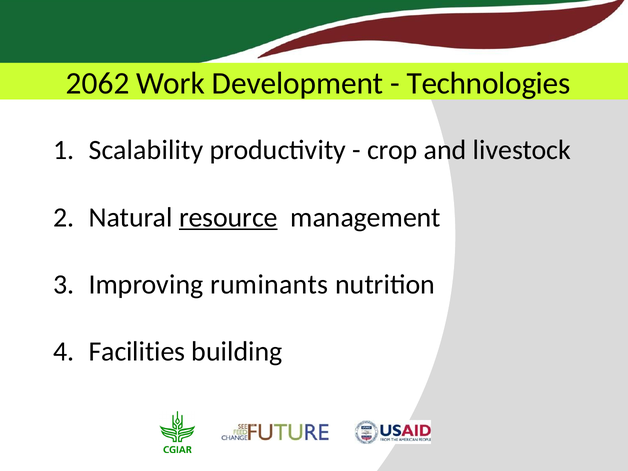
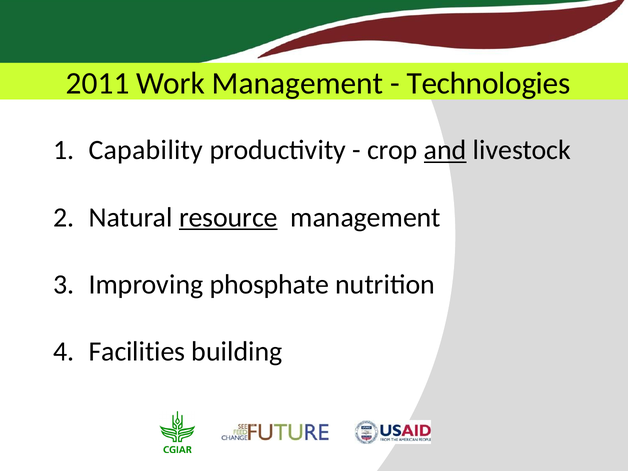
2062: 2062 -> 2011 (98, 83)
Work Development: Development -> Management (298, 83)
Scalability: Scalability -> Capability (146, 150)
and underline: none -> present (445, 150)
ruminants: ruminants -> phosphate (269, 284)
